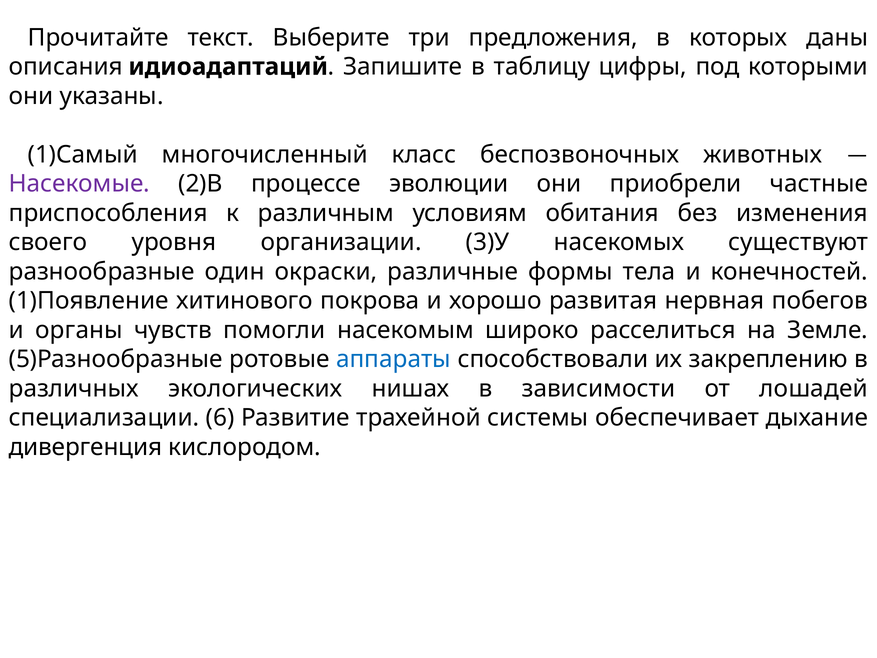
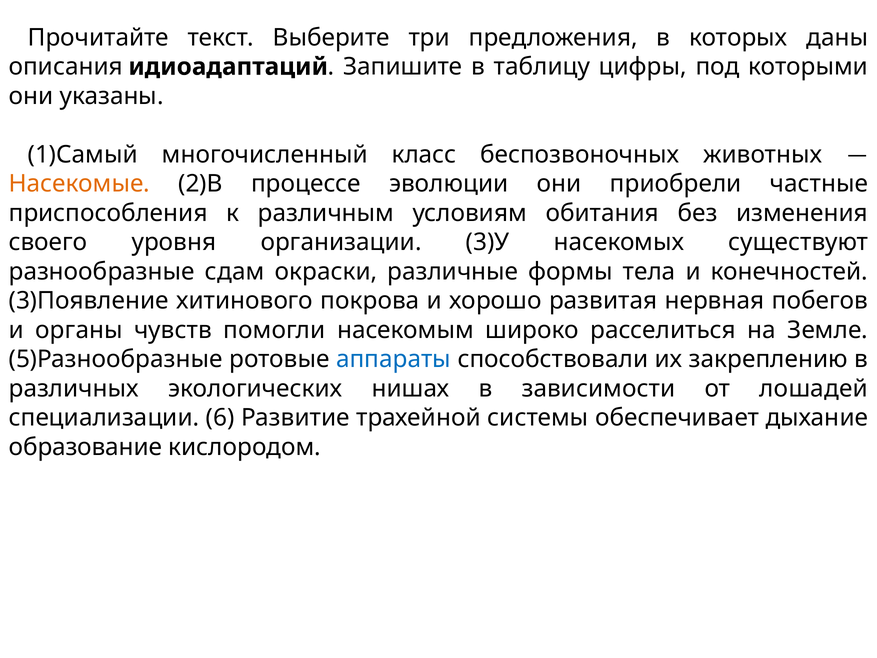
Насекомые colour: purple -> orange (79, 184)
один: один -> сдам (235, 271)
1)Появление: 1)Появление -> 3)Появление (89, 301)
дивергенция: дивергенция -> образование (85, 447)
